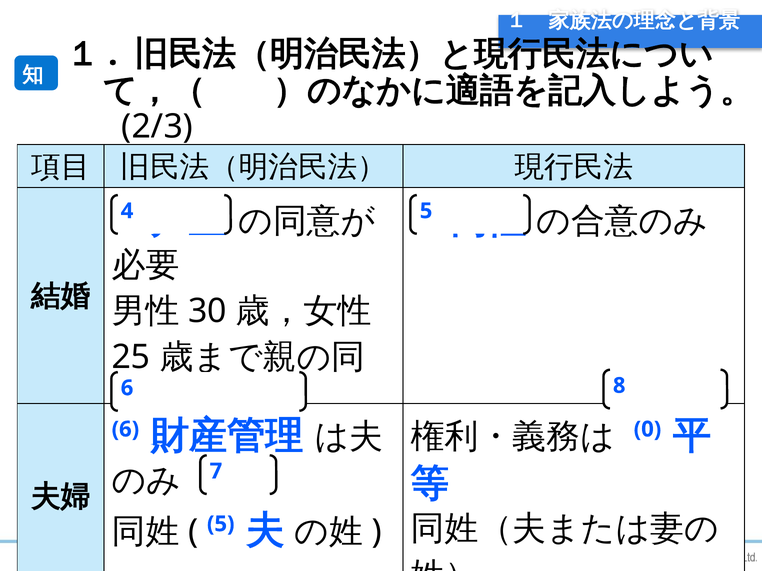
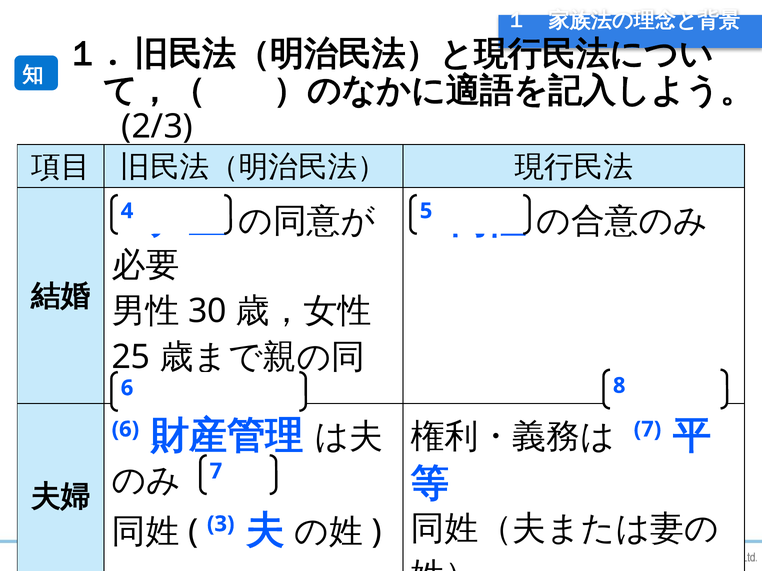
0: 0 -> 7 (647, 430)
5: 5 -> 3 (221, 524)
